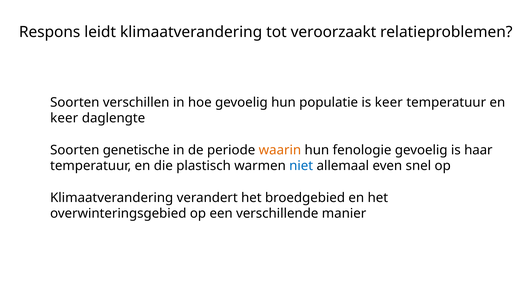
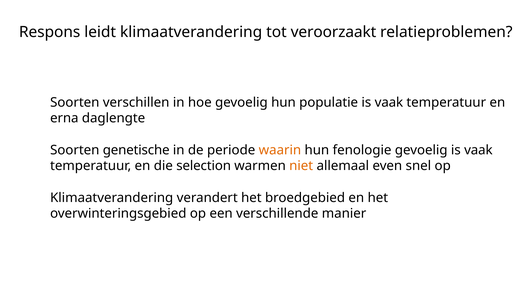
keer: keer -> vaak (389, 103)
keer: keer -> erna (64, 118)
gevoelig is haar: haar -> vaak (478, 150)
plastisch: plastisch -> selection (204, 166)
niet colour: blue -> orange (301, 166)
